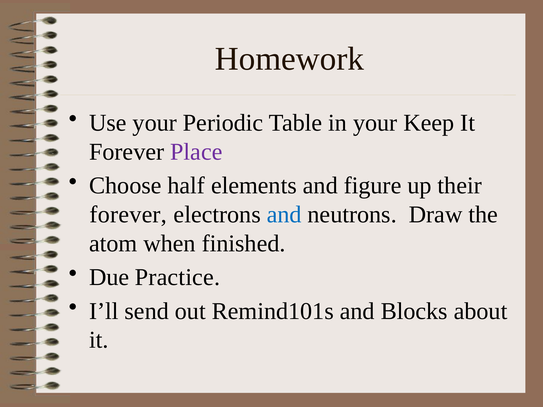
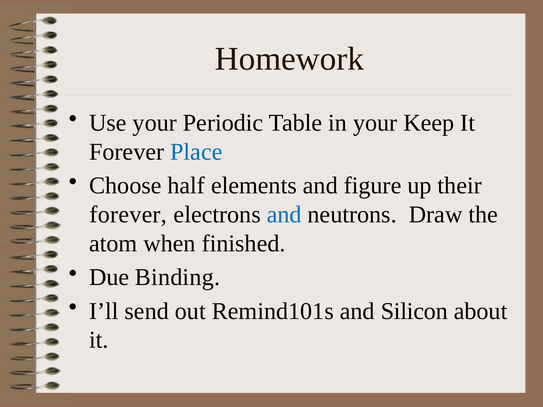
Place colour: purple -> blue (196, 152)
Practice: Practice -> Binding (178, 277)
Blocks: Blocks -> Silicon (414, 311)
